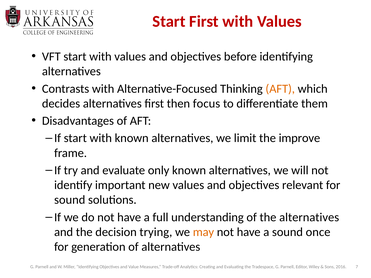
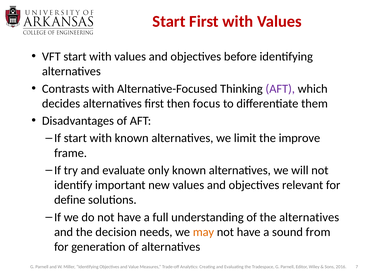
AFT colour: orange -> purple (280, 89)
sound: sound -> define (70, 200)
trying: trying -> needs (156, 232)
once: once -> from (318, 232)
